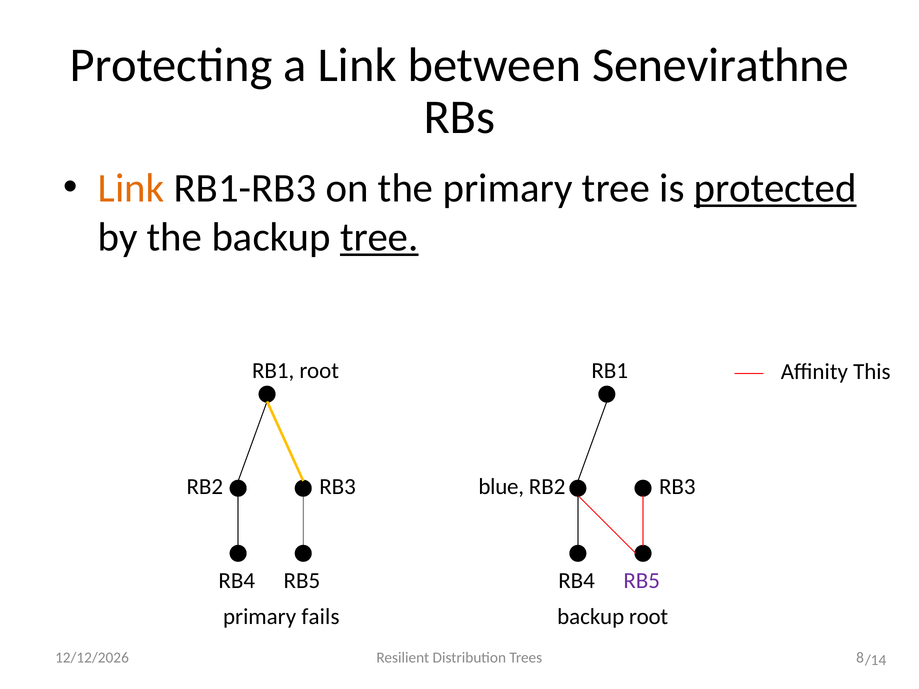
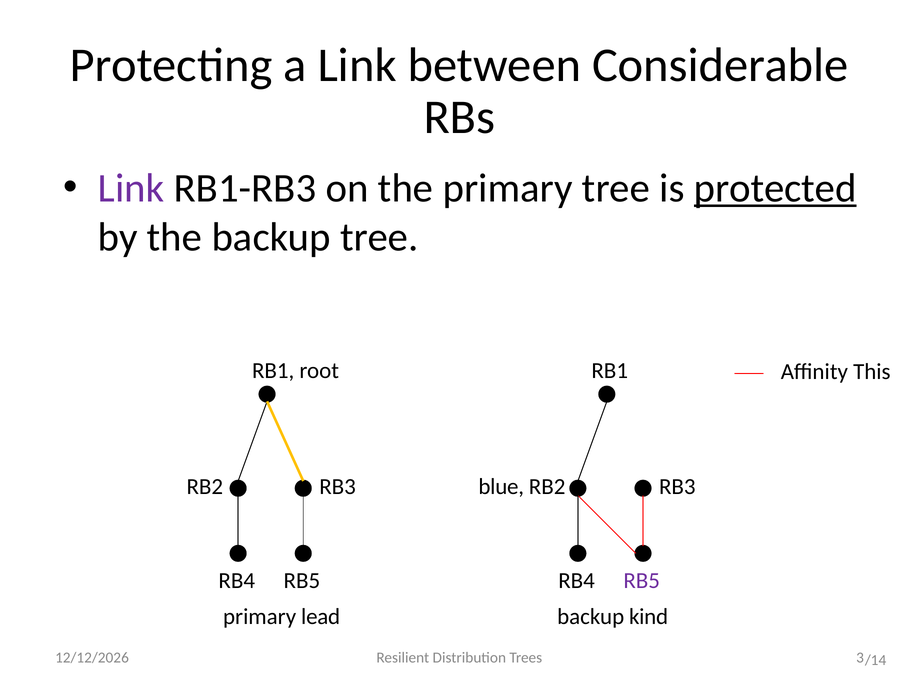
Senevirathne: Senevirathne -> Considerable (720, 65)
Link colour: orange -> purple (131, 188)
tree underline: present -> none (379, 237)
fails: fails -> lead (321, 617)
backup root: root -> kind (649, 617)
8: 8 -> 3 (860, 658)
